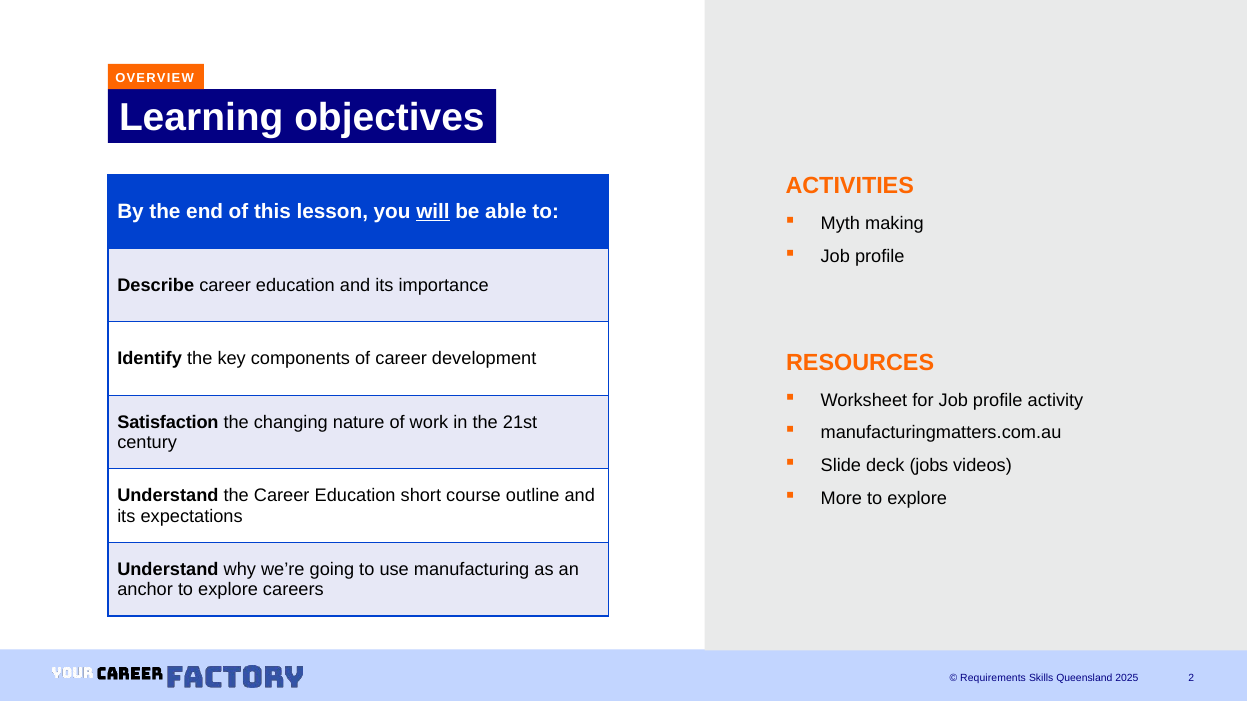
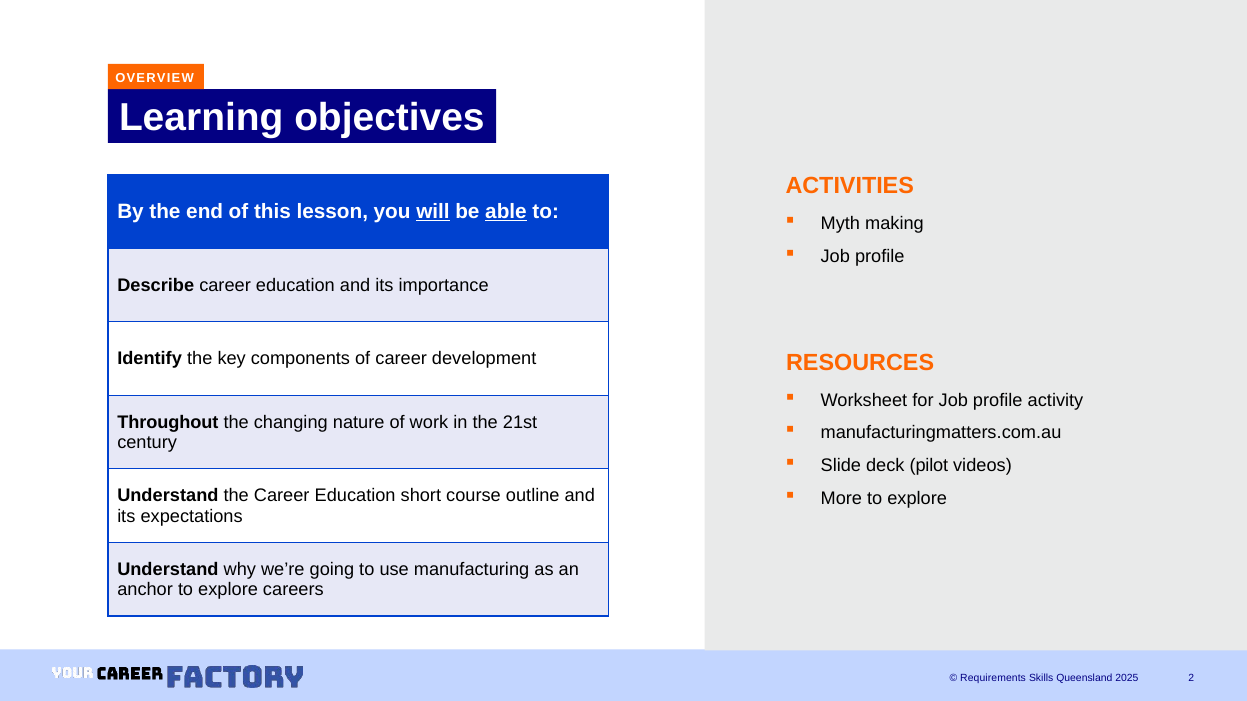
able underline: none -> present (506, 212)
Satisfaction: Satisfaction -> Throughout (168, 422)
jobs: jobs -> pilot (929, 466)
